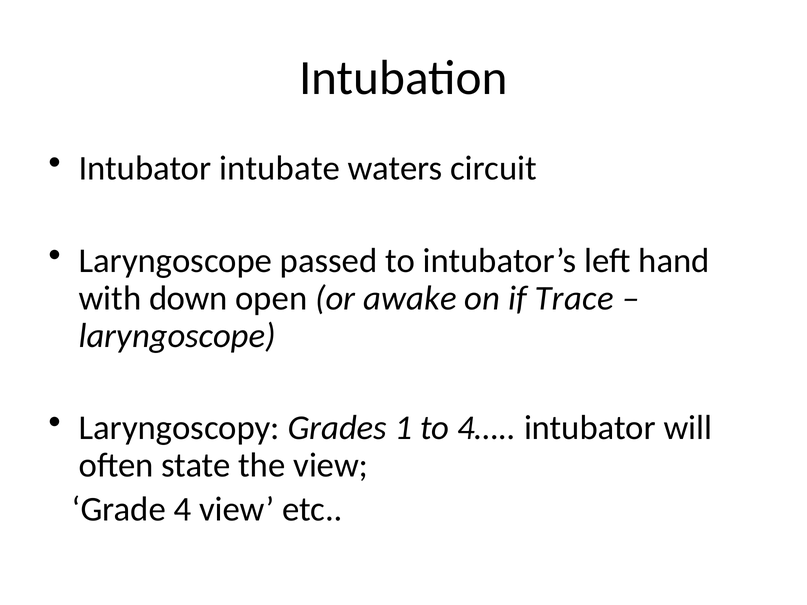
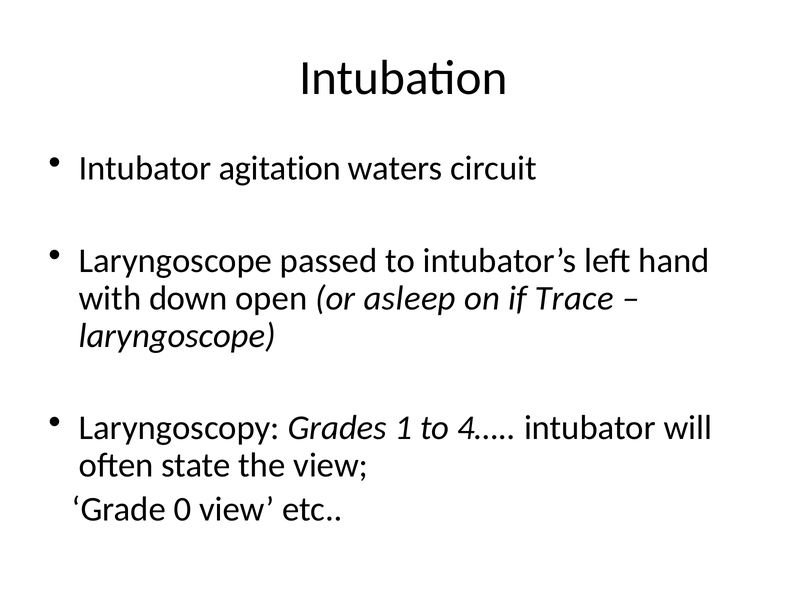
intubate: intubate -> agitation (280, 169)
awake: awake -> asleep (410, 298)
4: 4 -> 0 (183, 510)
